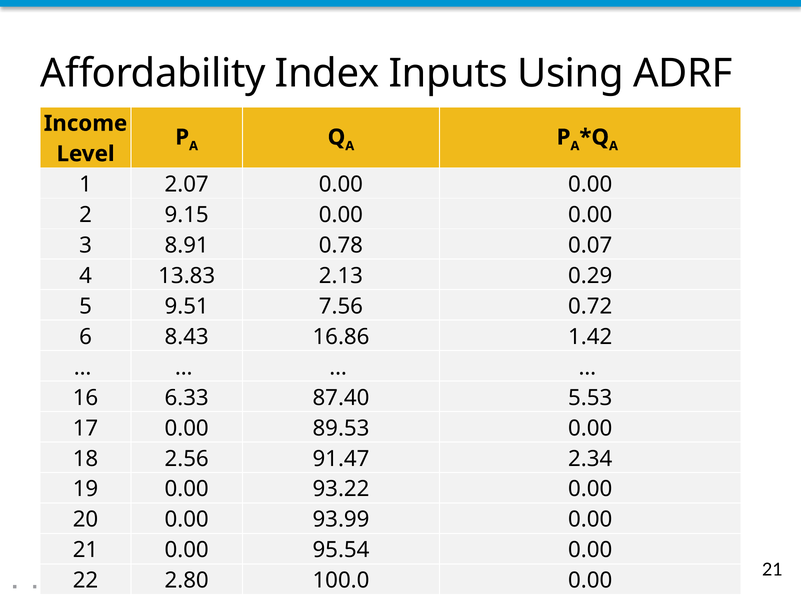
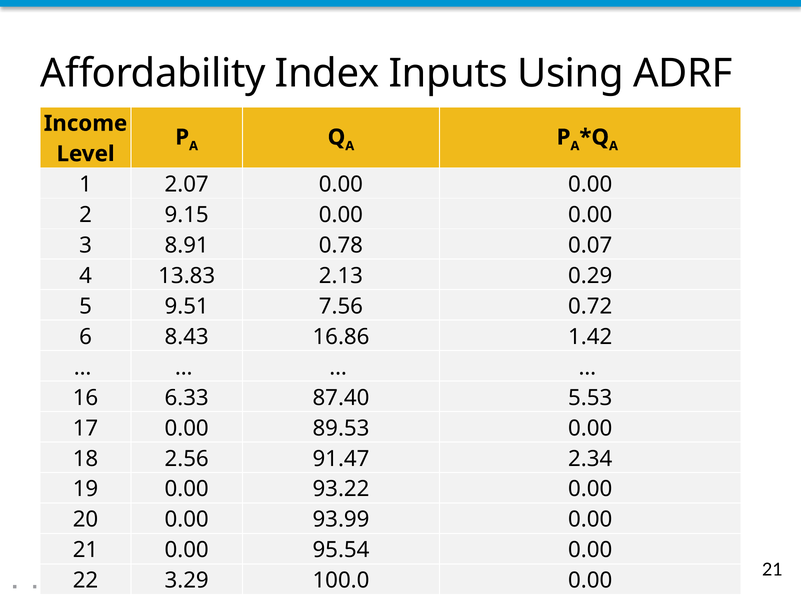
2.80: 2.80 -> 3.29 (187, 580)
